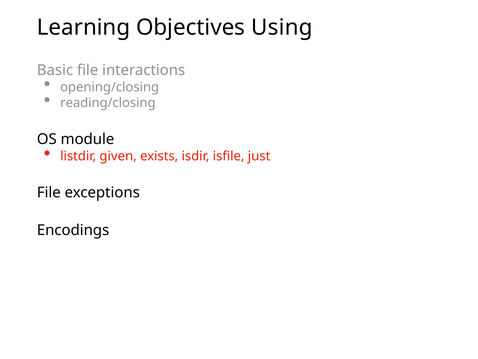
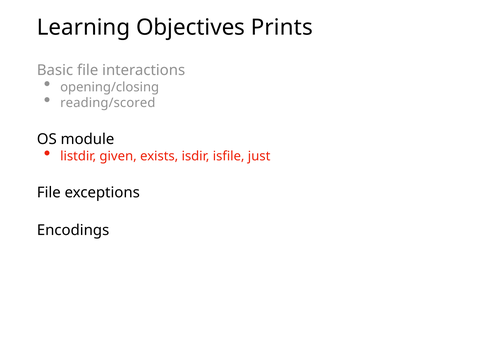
Using: Using -> Prints (282, 27)
reading/closing: reading/closing -> reading/scored (108, 103)
